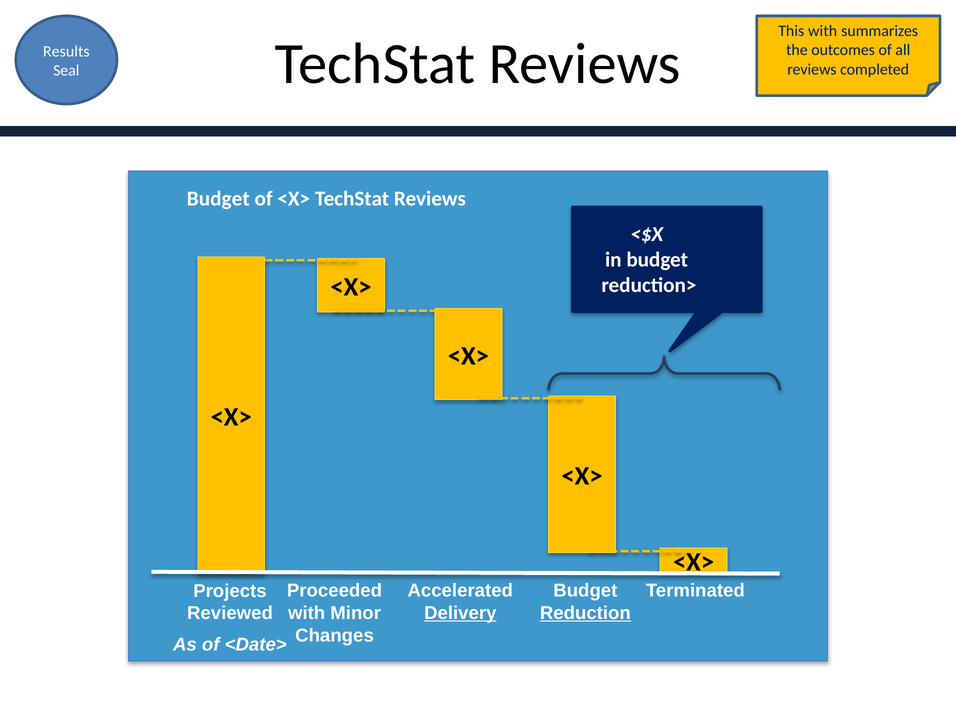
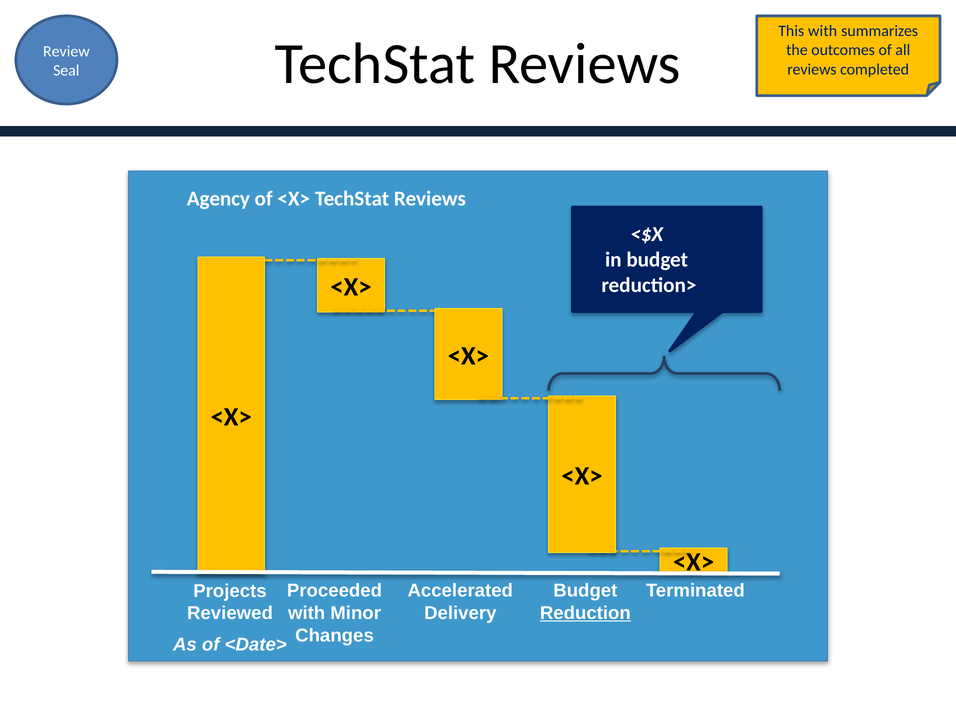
Results: Results -> Review (66, 51)
Budget: Budget -> Agency (218, 199)
Delivery underline: present -> none (460, 613)
